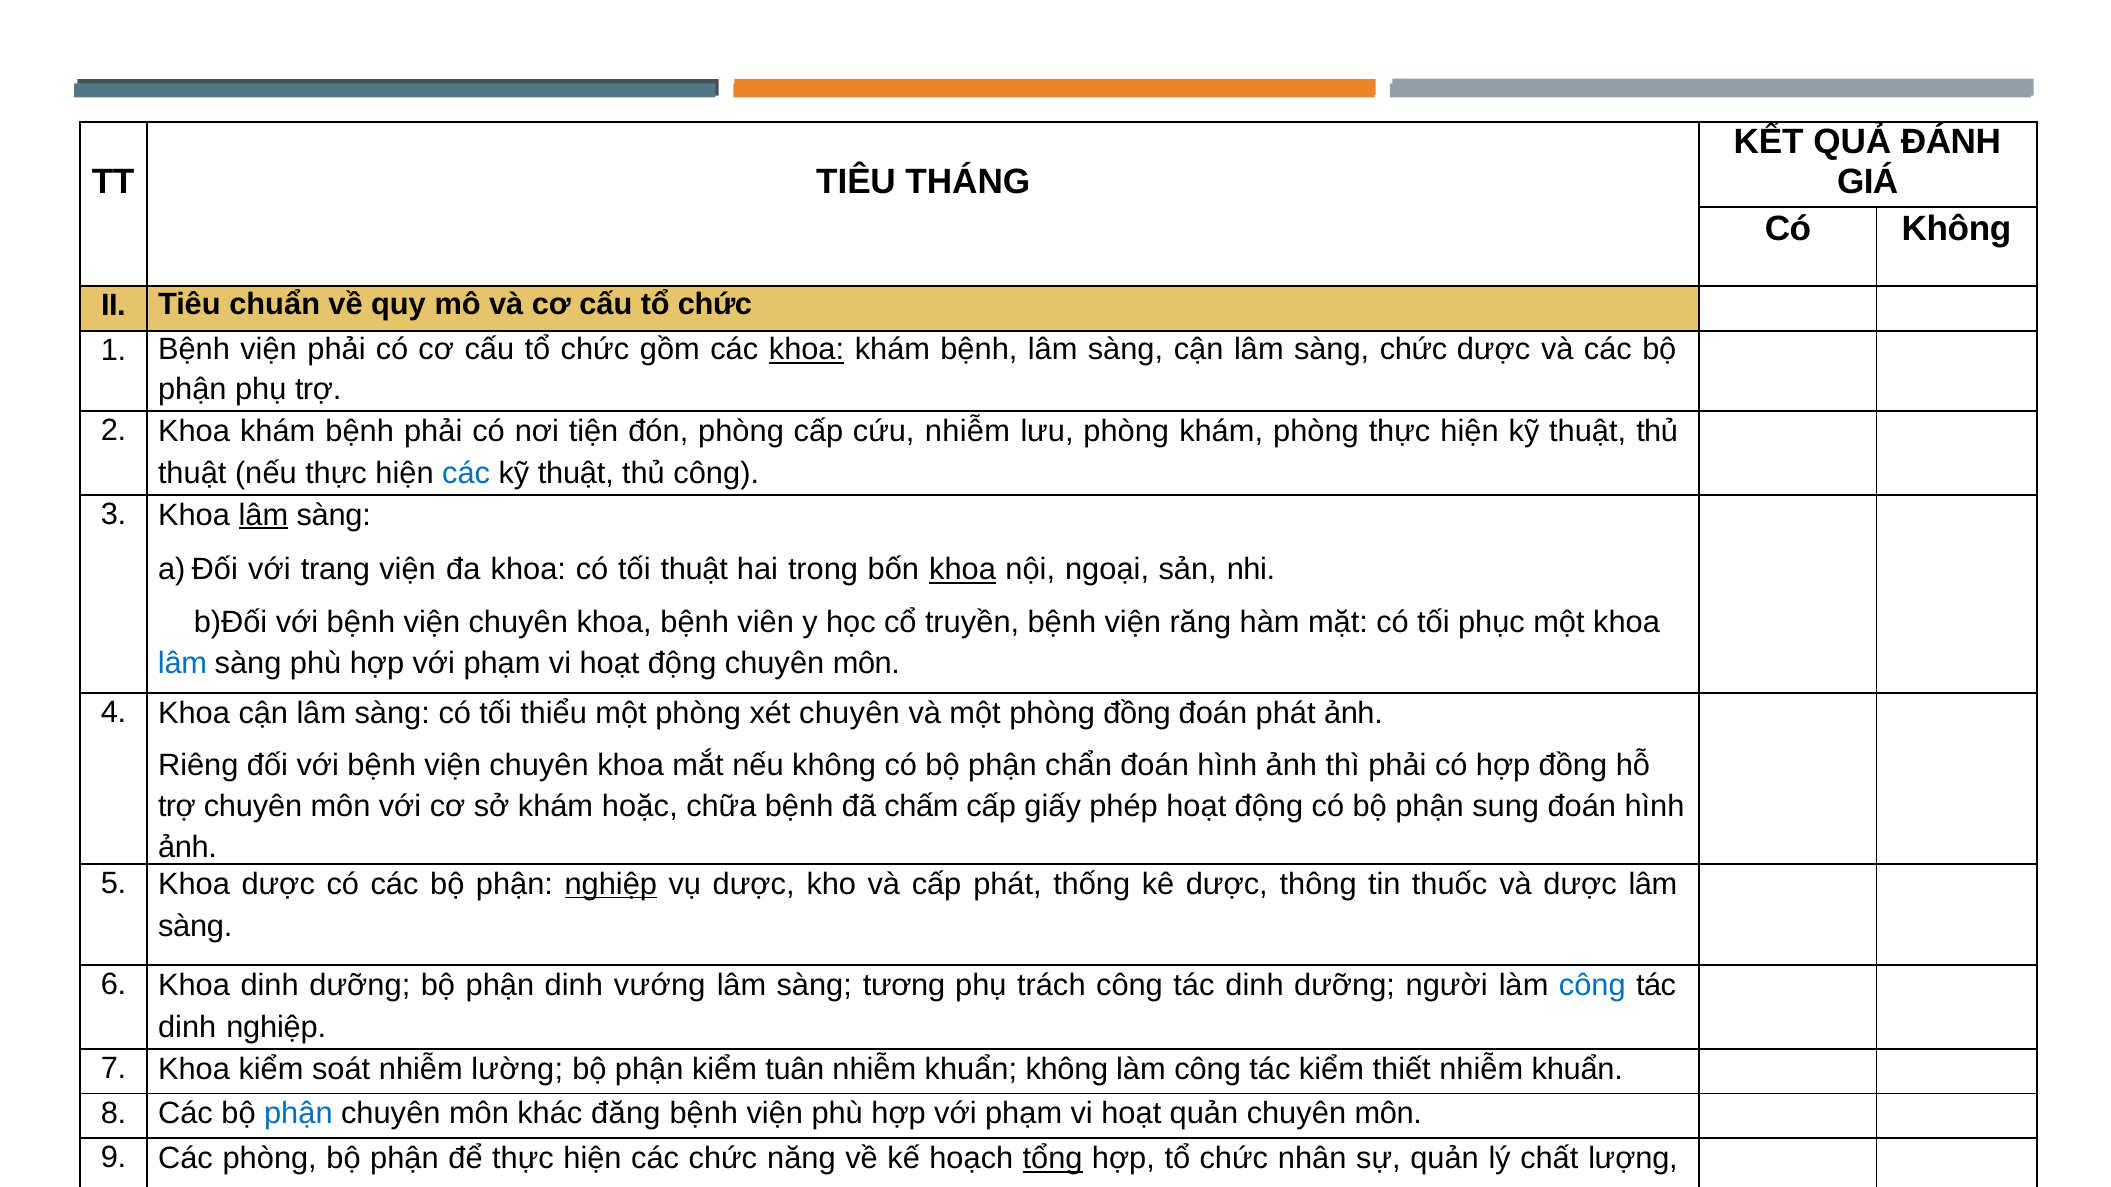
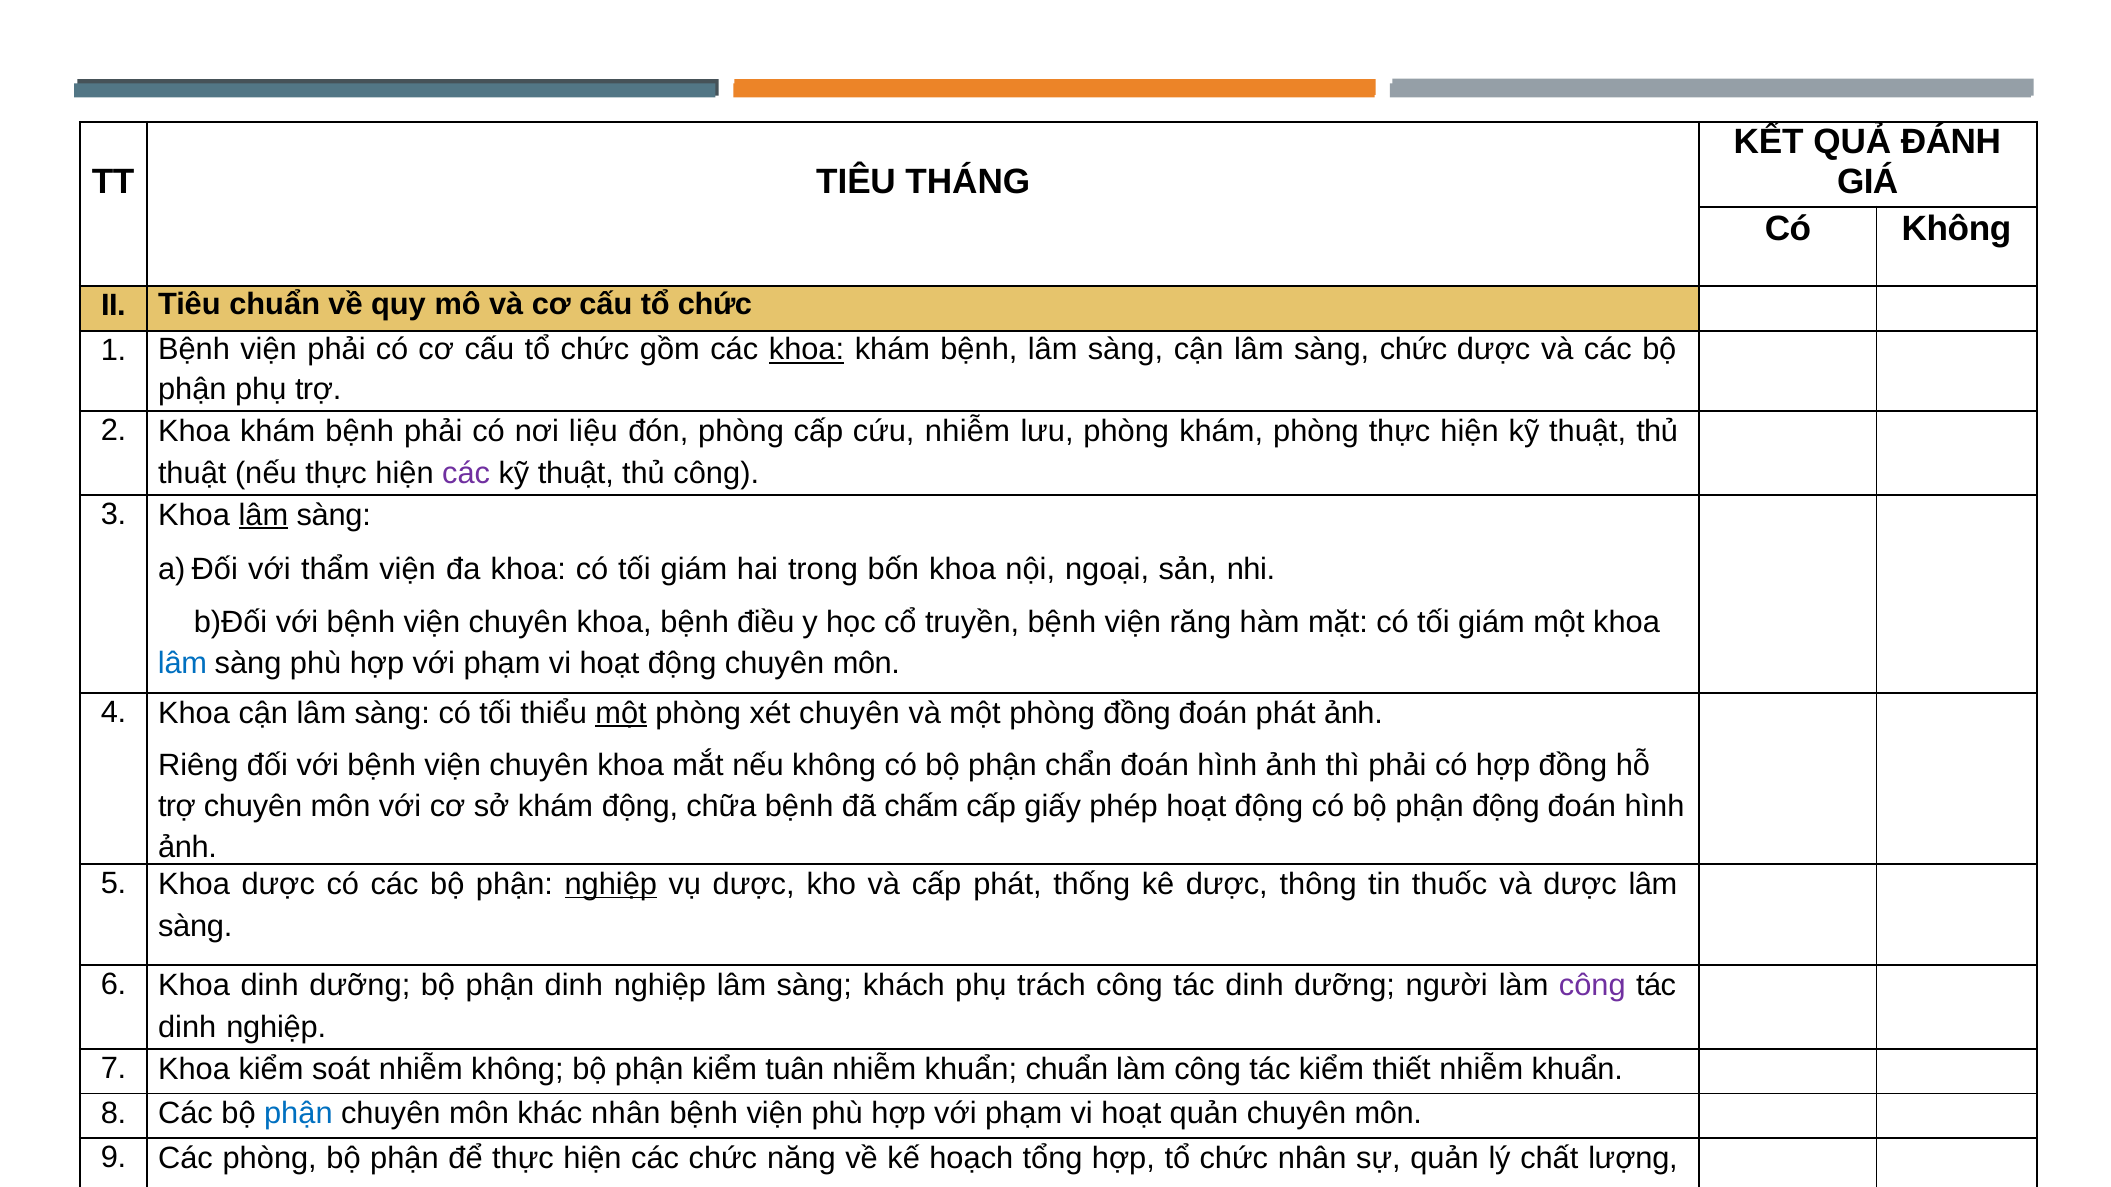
tiện: tiện -> liệu (593, 431)
các colour: blue -> purple (466, 474)
trang: trang -> thẩm (335, 570)
khoa có tối thuật: thuật -> giám (694, 570)
khoa underline: present -> none (963, 570)
bệnh viên: viên -> điều (766, 623)
mặt có tối phục: phục -> giám (1491, 623)
một underline: none -> present (621, 713)
khám hoặc: hoặc -> động (640, 807)
phận sung: sung -> động (1506, 807)
phận dinh vướng: vướng -> nghiệp (660, 985)
tương: tương -> khách (904, 985)
công colour: blue -> purple (1592, 985)
nhiễm lường: lường -> không (517, 1069)
khuẩn không: không -> chuẩn (1067, 1069)
khác đăng: đăng -> nhân (626, 1114)
tổng underline: present -> none (1053, 1159)
